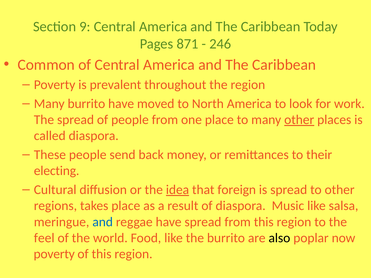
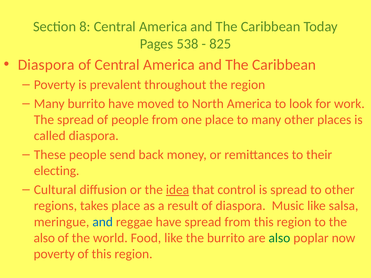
9: 9 -> 8 (85, 27)
871: 871 -> 538 (187, 44)
246: 246 -> 825 (220, 44)
Common: Common -> Diaspora (46, 65)
other underline: present -> none (299, 120)
foreign: foreign -> control (237, 190)
feel: feel -> also (44, 238)
also colour: black -> green (279, 238)
